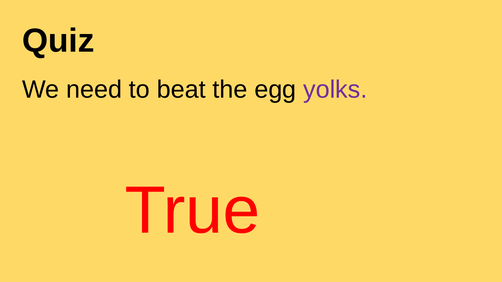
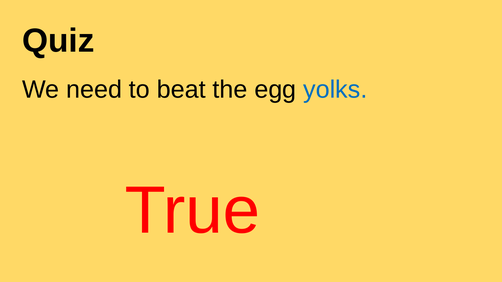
yolks colour: purple -> blue (335, 90)
